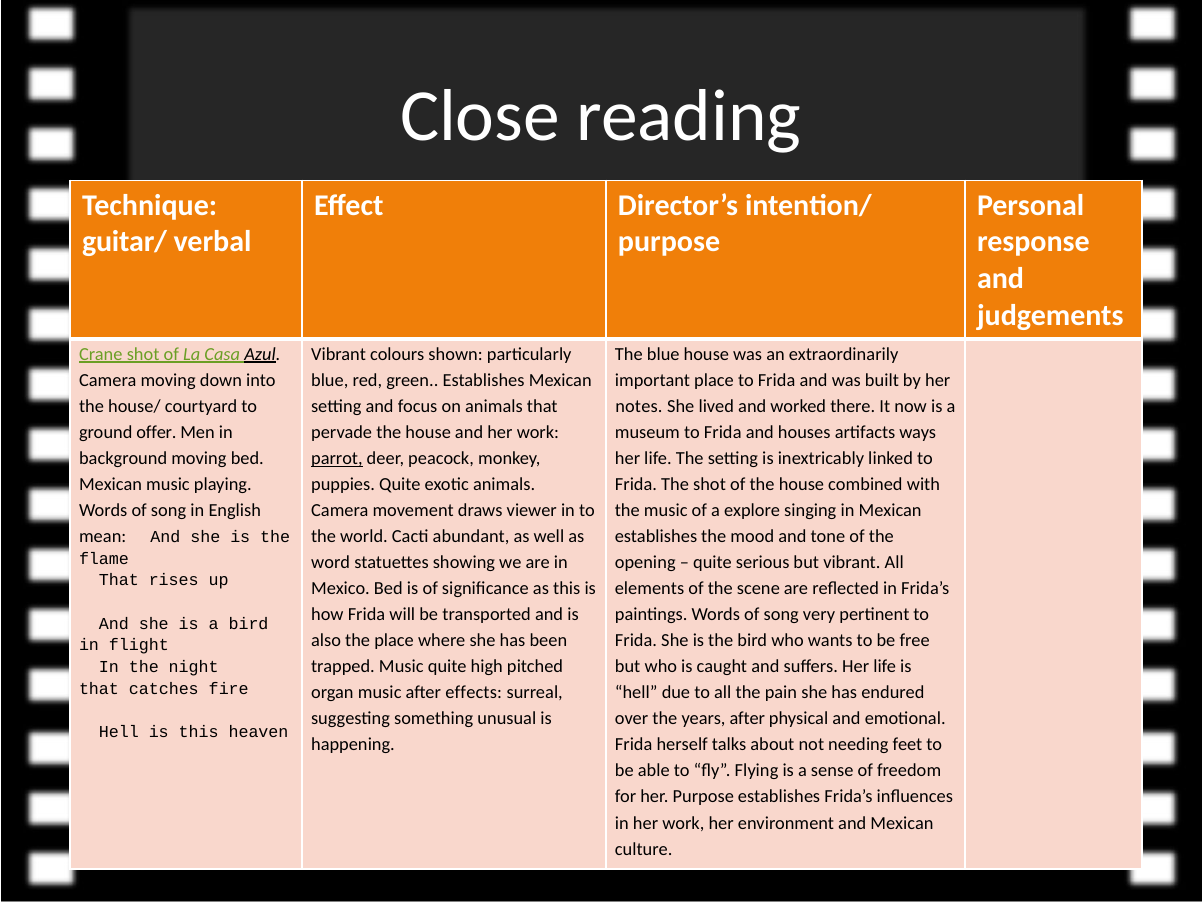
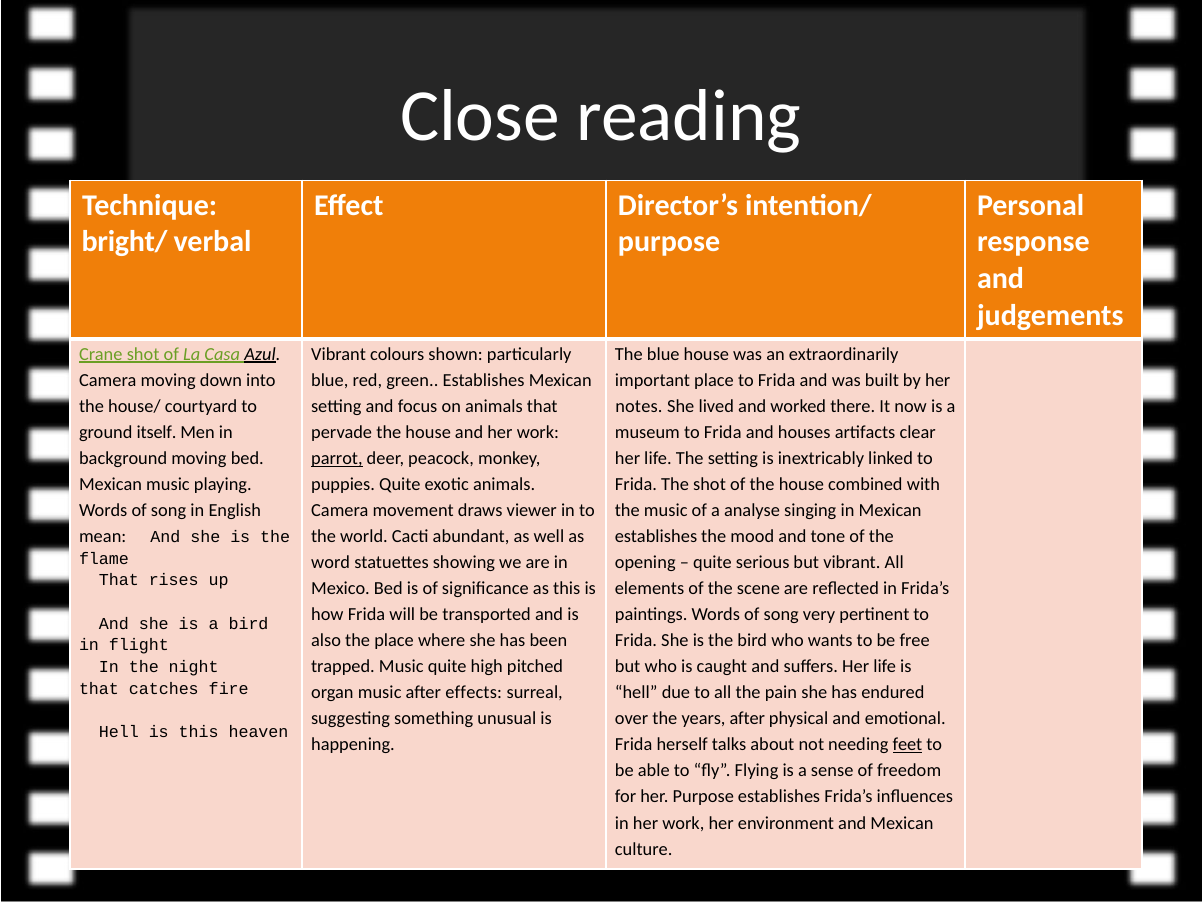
guitar/: guitar/ -> bright/ (125, 242)
offer: offer -> itself (157, 432)
ways: ways -> clear (918, 432)
explore: explore -> analyse (752, 510)
feet underline: none -> present (907, 744)
